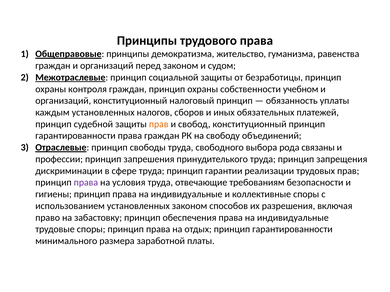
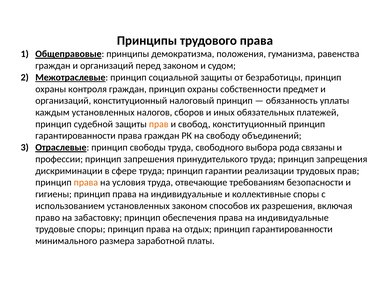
жительство: жительство -> положения (241, 54)
учебном: учебном -> предмет (301, 89)
права colour: purple -> orange (86, 183)
